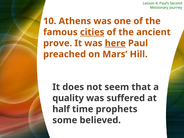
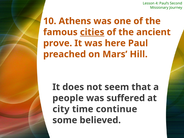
here underline: present -> none (115, 43)
quality: quality -> people (68, 98)
half: half -> city (61, 109)
prophets: prophets -> continue (117, 109)
